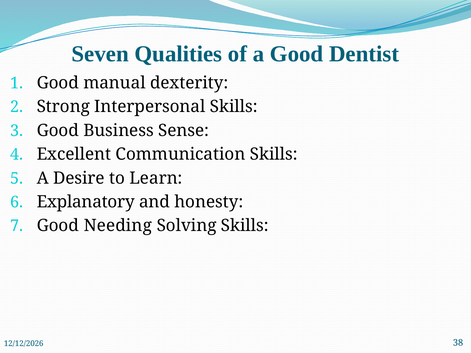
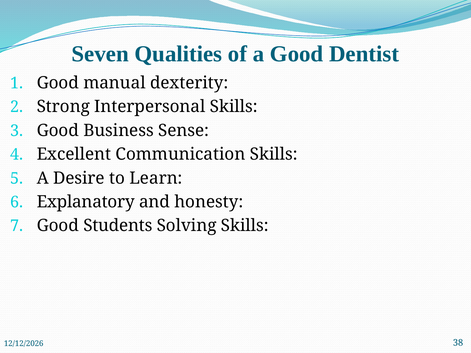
Needing: Needing -> Students (118, 226)
